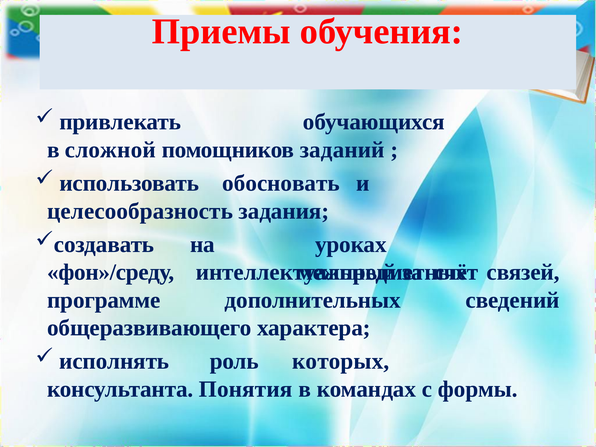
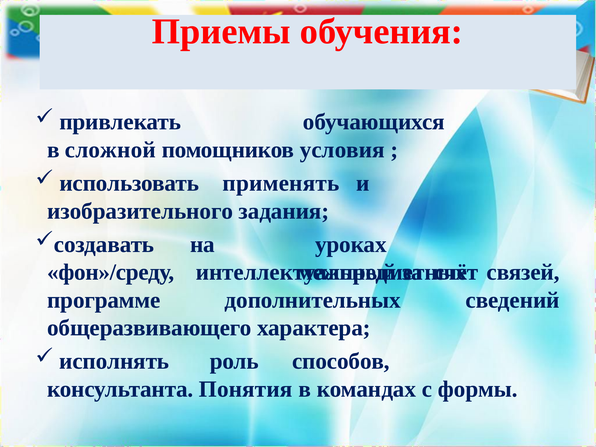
заданий: заданий -> условия (342, 150)
обосновать: обосновать -> применять (281, 183)
целесообразность: целесообразность -> изобразительного (140, 211)
которых: которых -> способов (341, 361)
